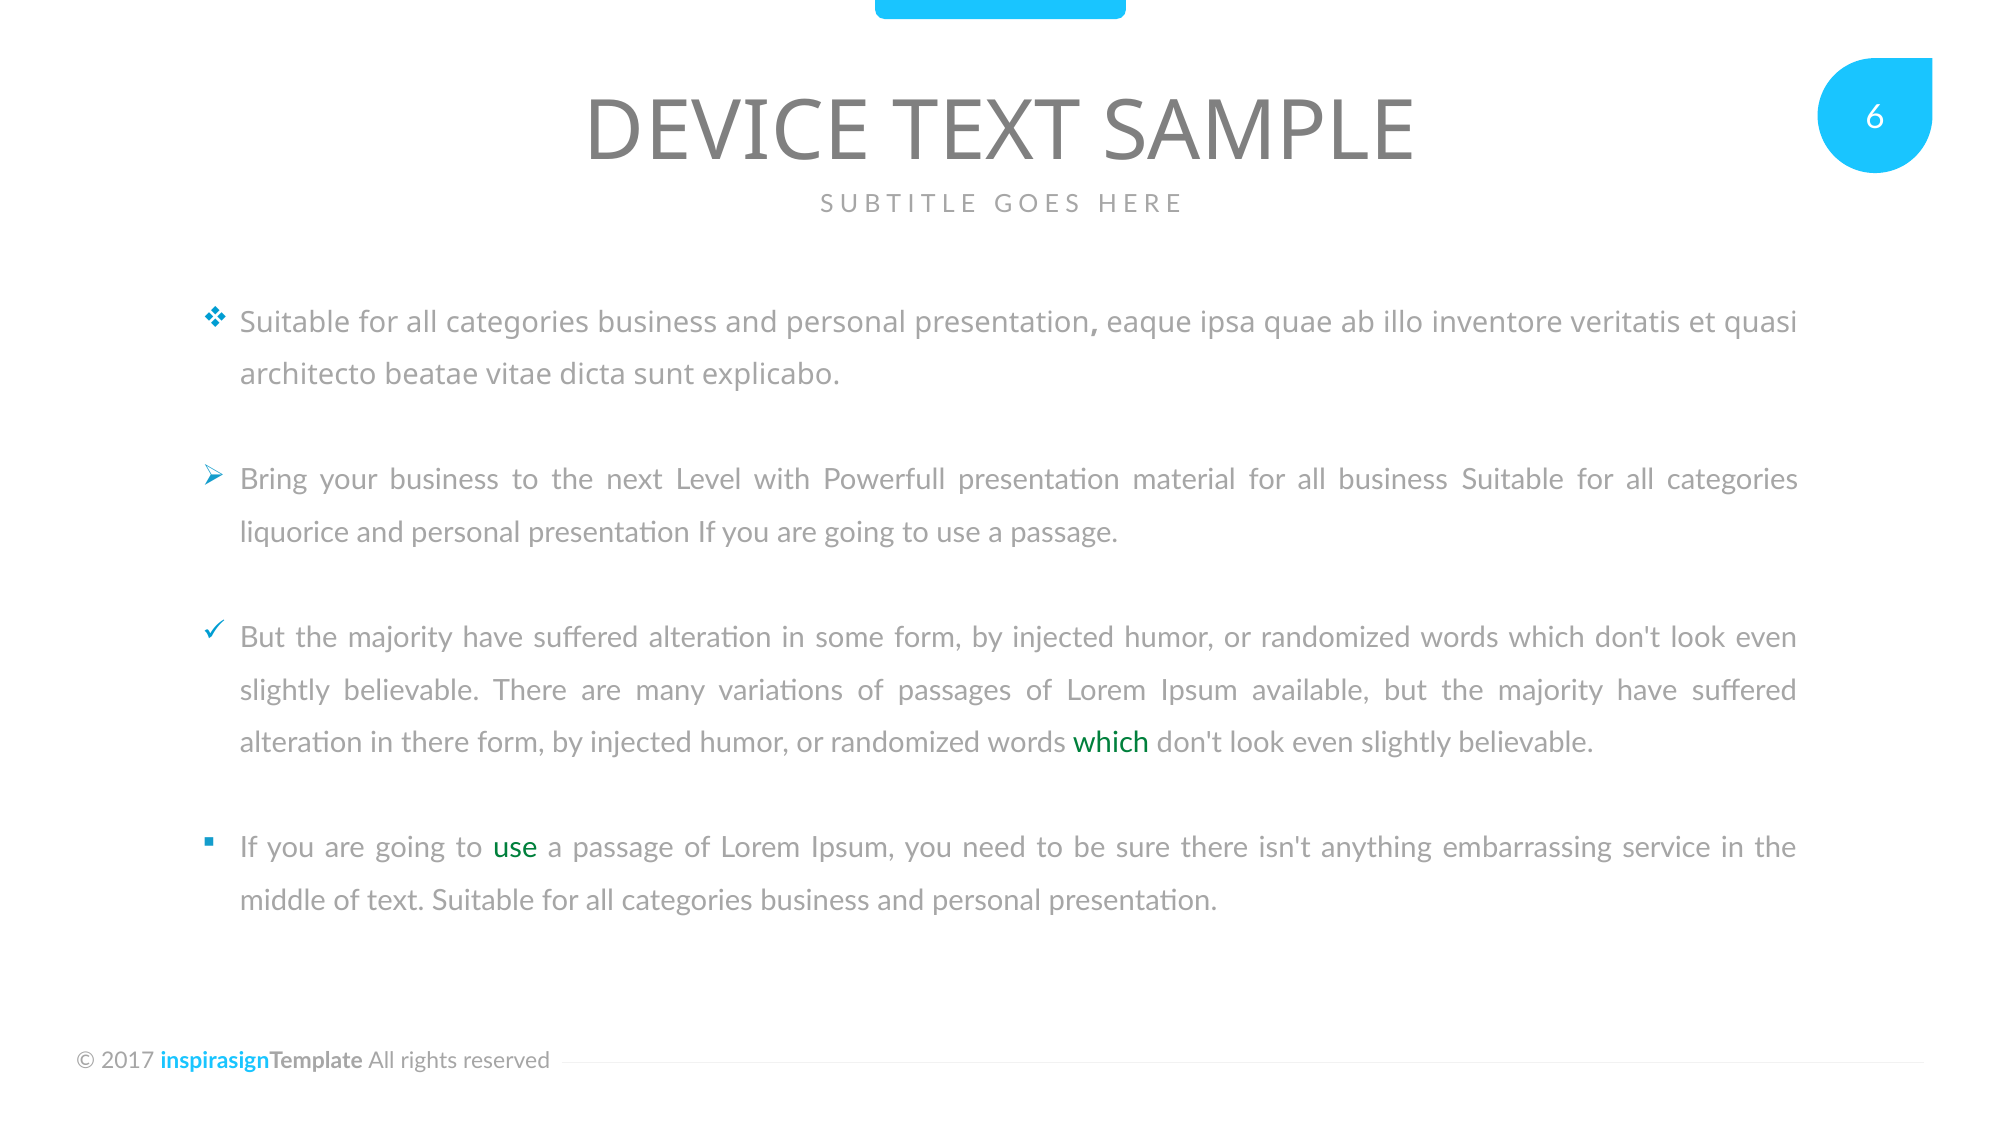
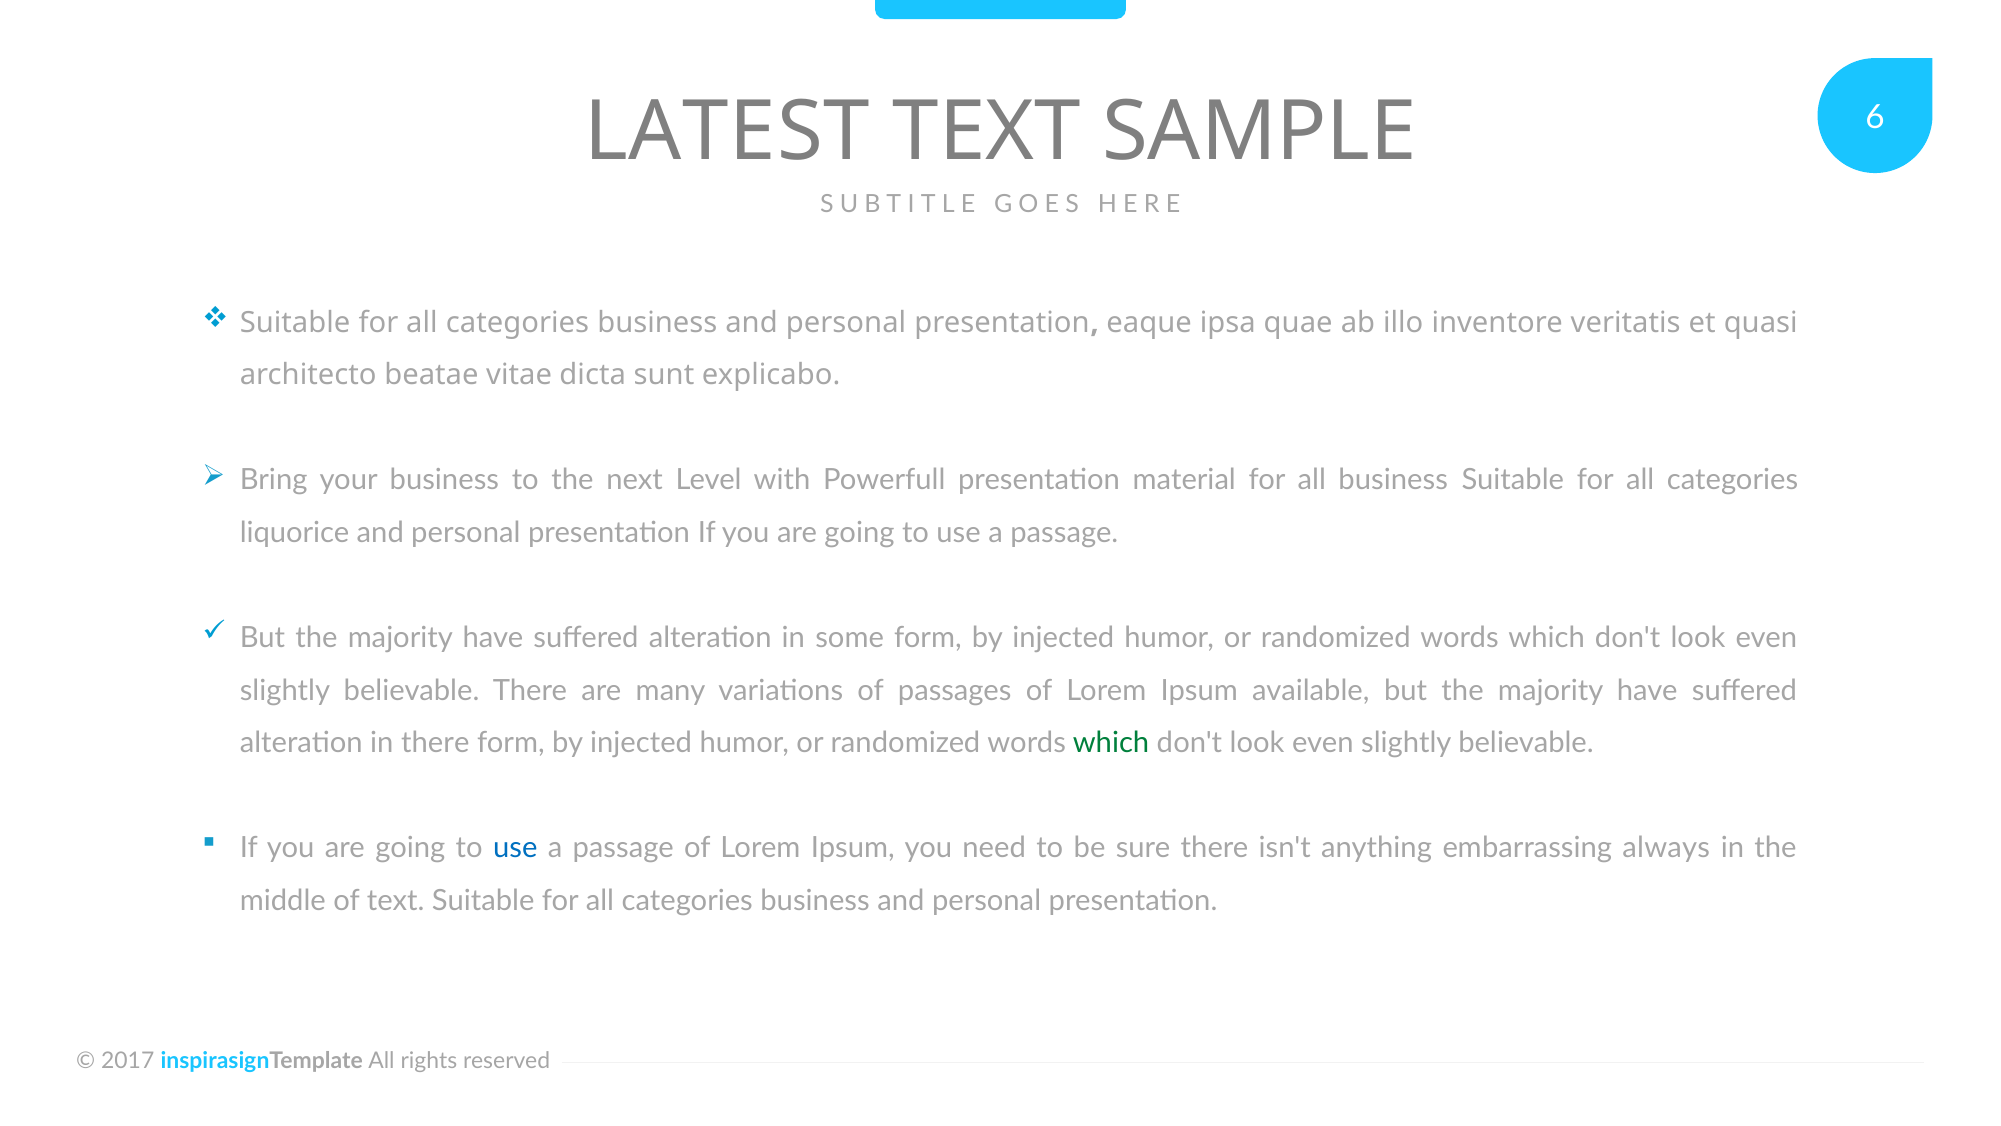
DEVICE: DEVICE -> LATEST (727, 132)
use colour: green -> blue (515, 848)
service: service -> always (1666, 848)
